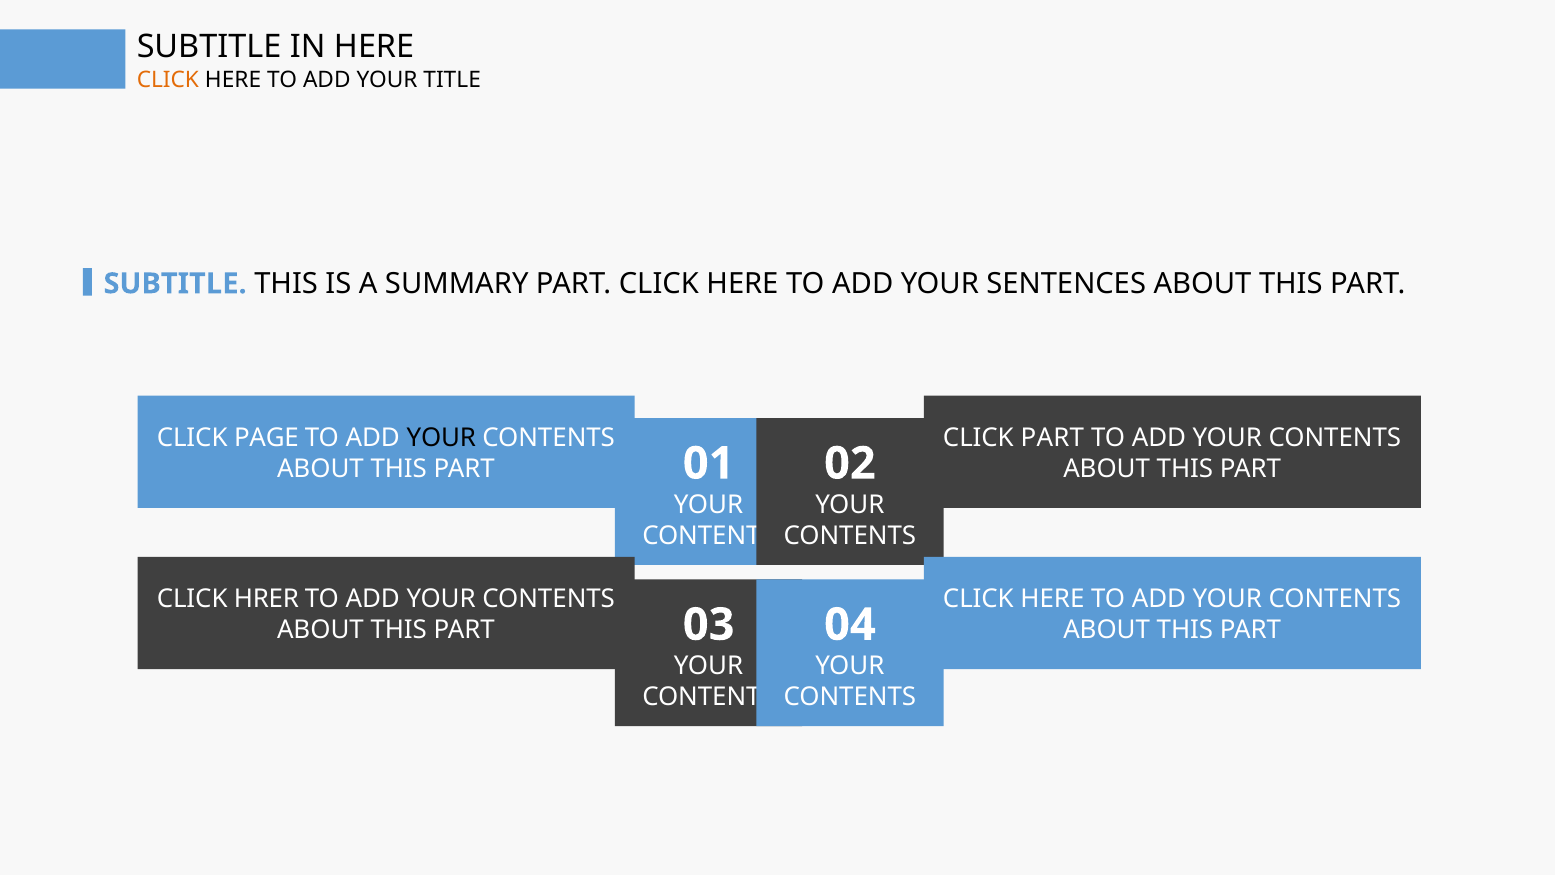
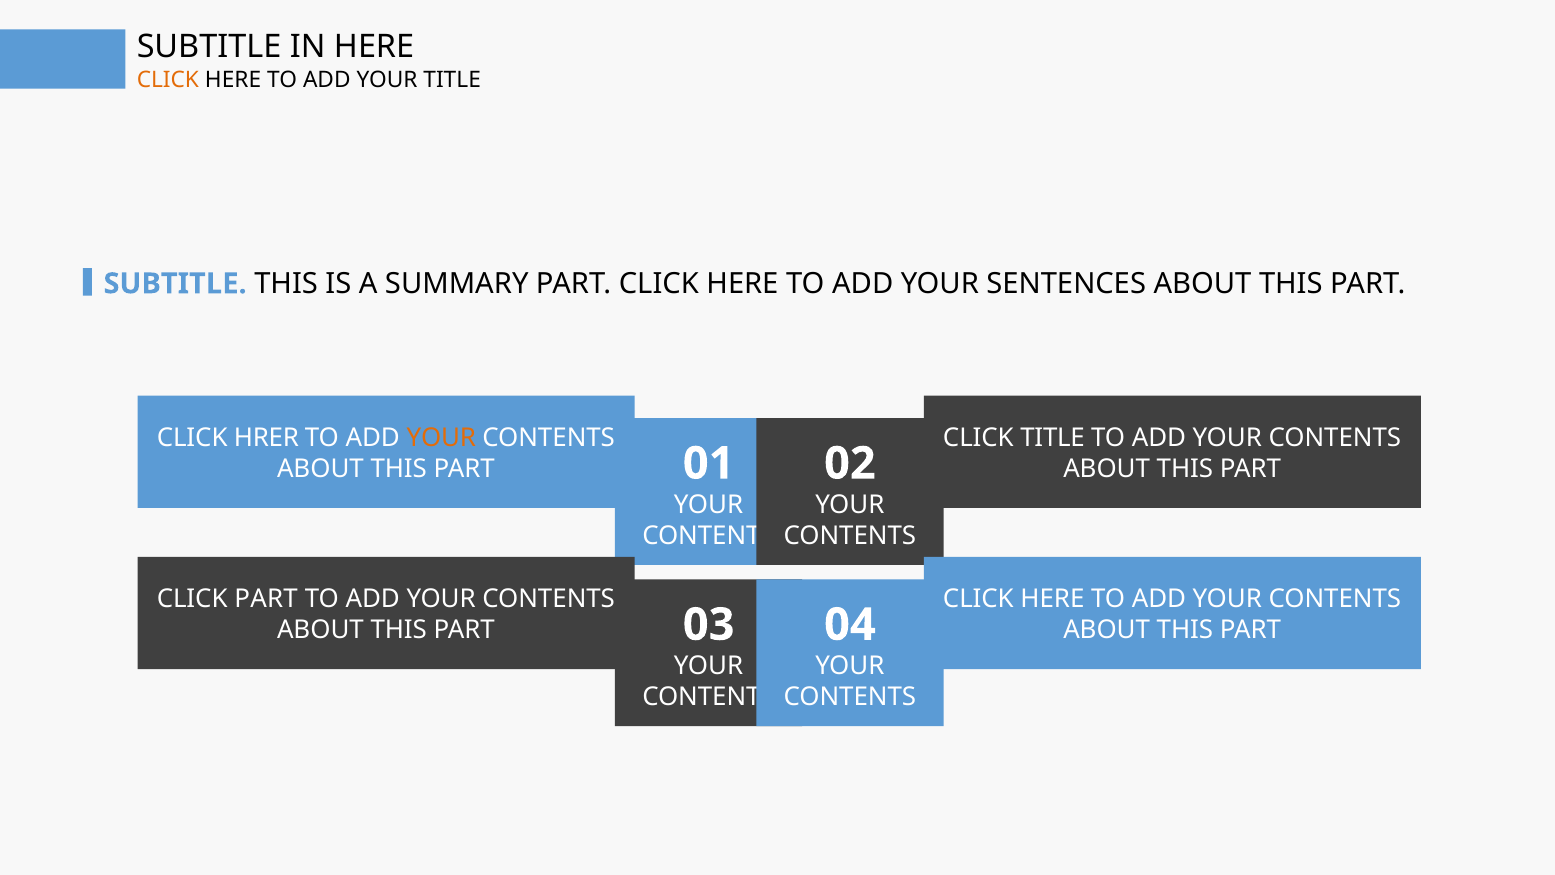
PAGE: PAGE -> HRER (266, 438)
YOUR colour: black -> orange (441, 438)
CLICK PART: PART -> TITLE (1053, 438)
CLICK HRER: HRER -> PART (266, 599)
